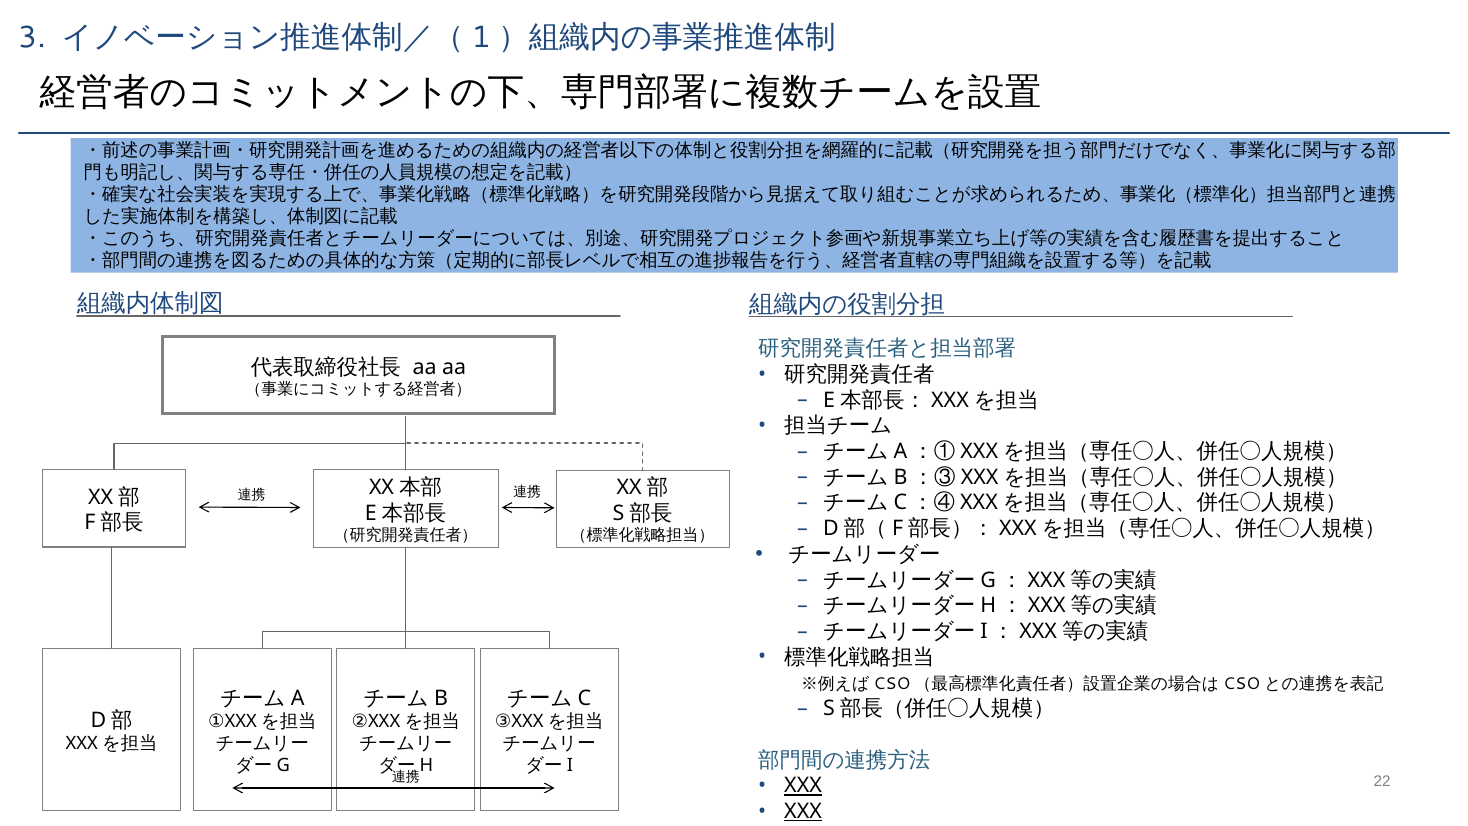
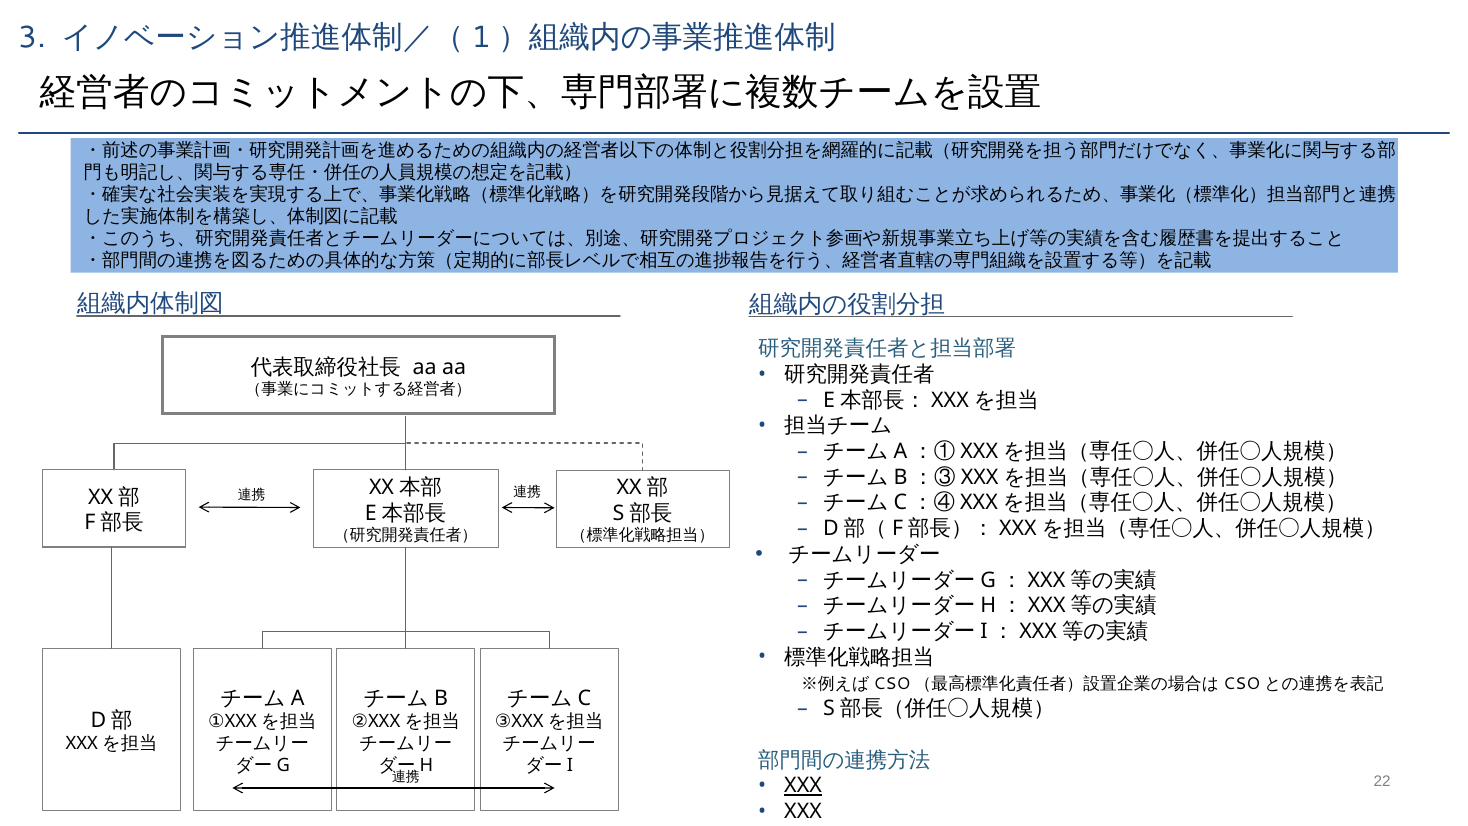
XXX underline: present -> none (803, 811)
